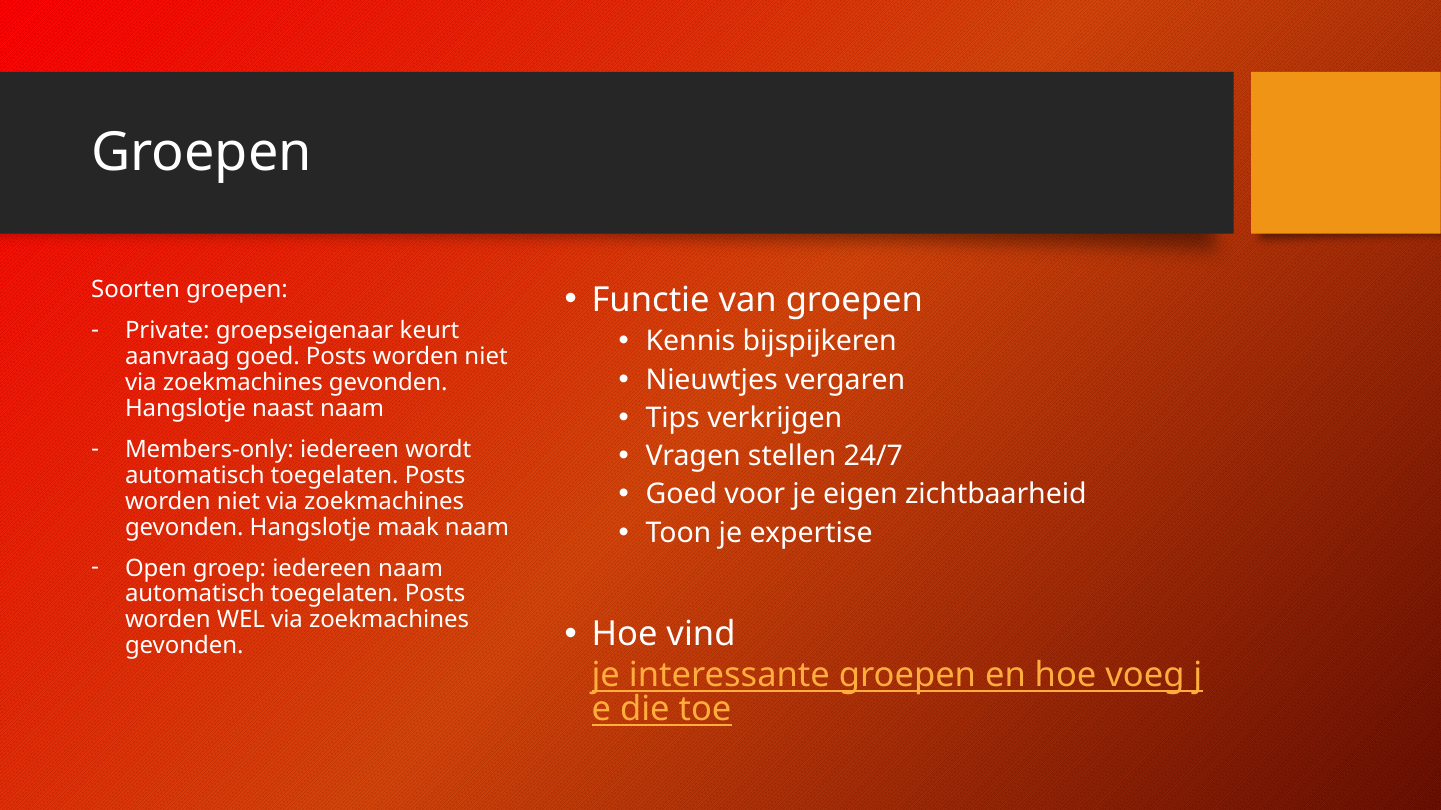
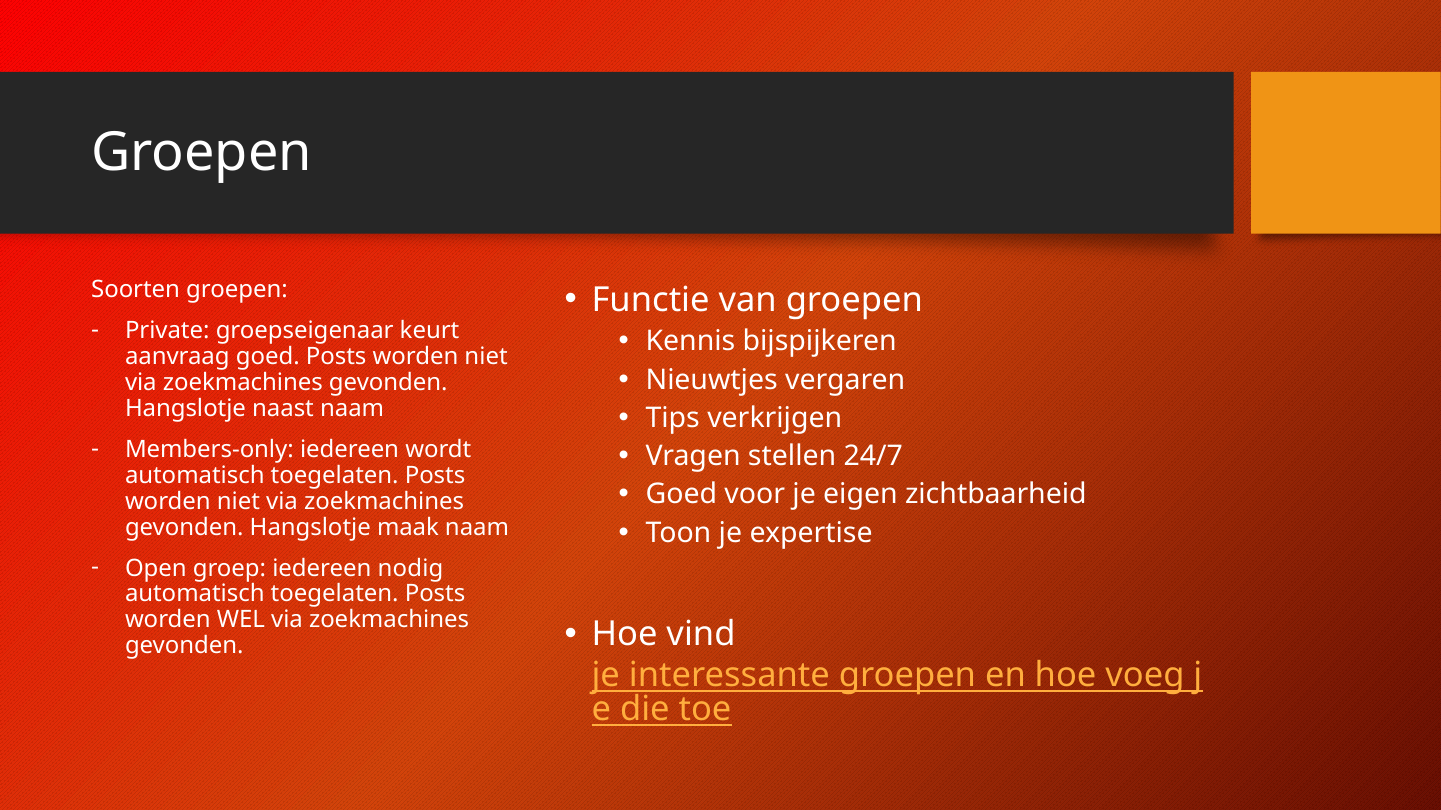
iedereen naam: naam -> nodig (411, 568)
